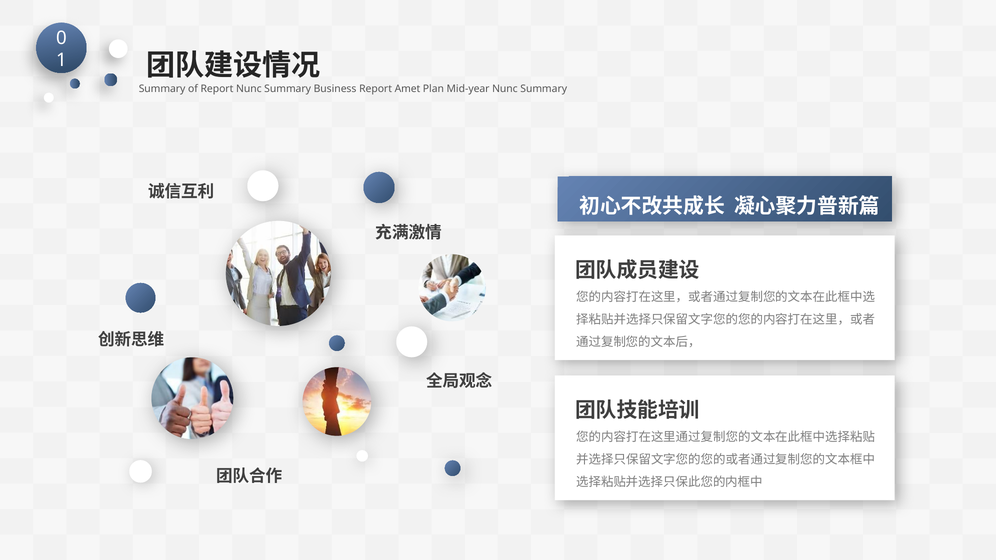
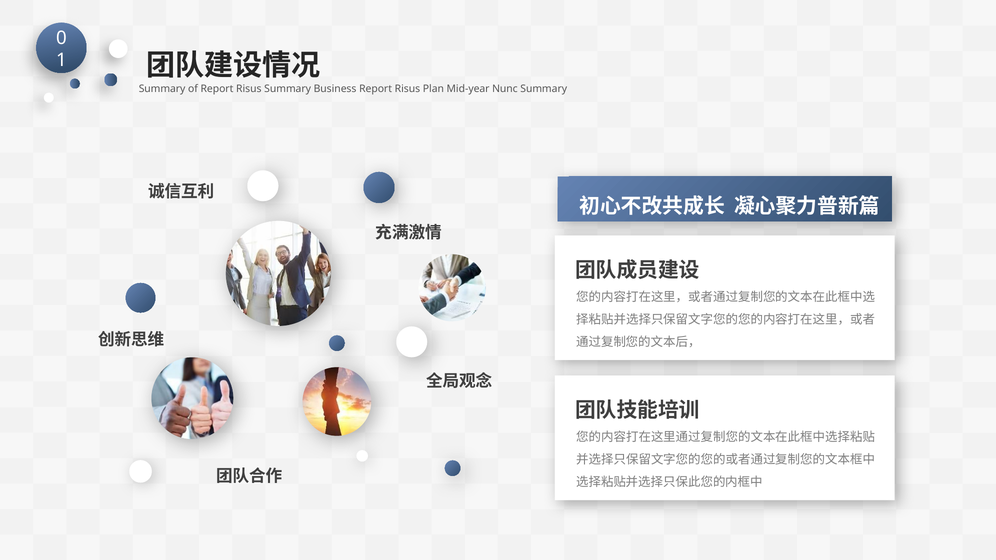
of Report Nunc: Nunc -> Risus (249, 89)
Business Report Amet: Amet -> Risus (407, 89)
